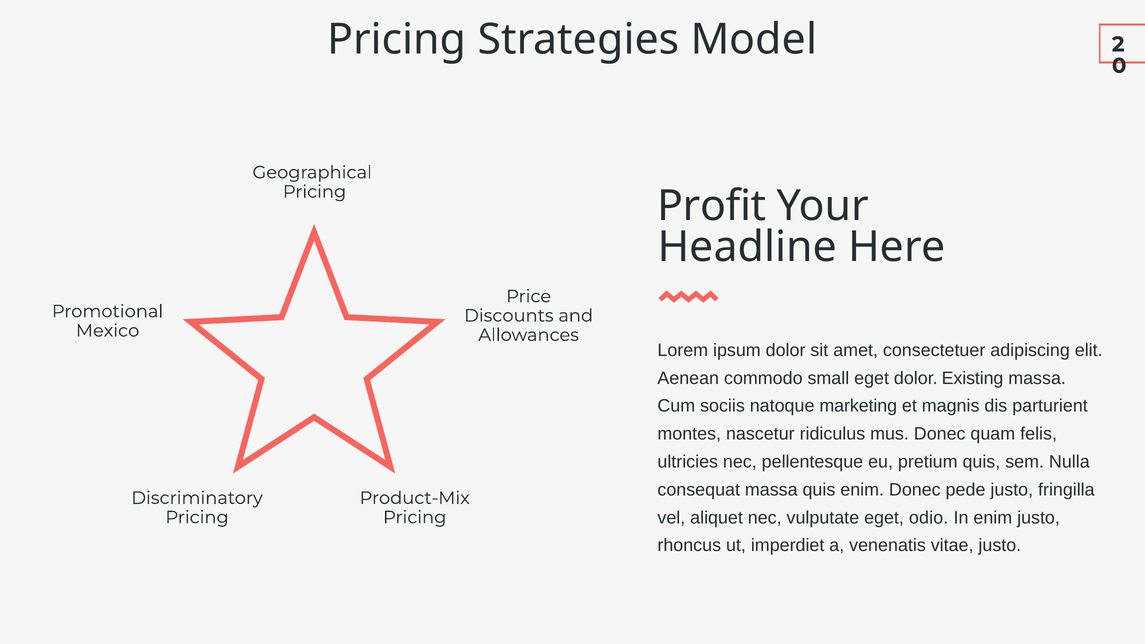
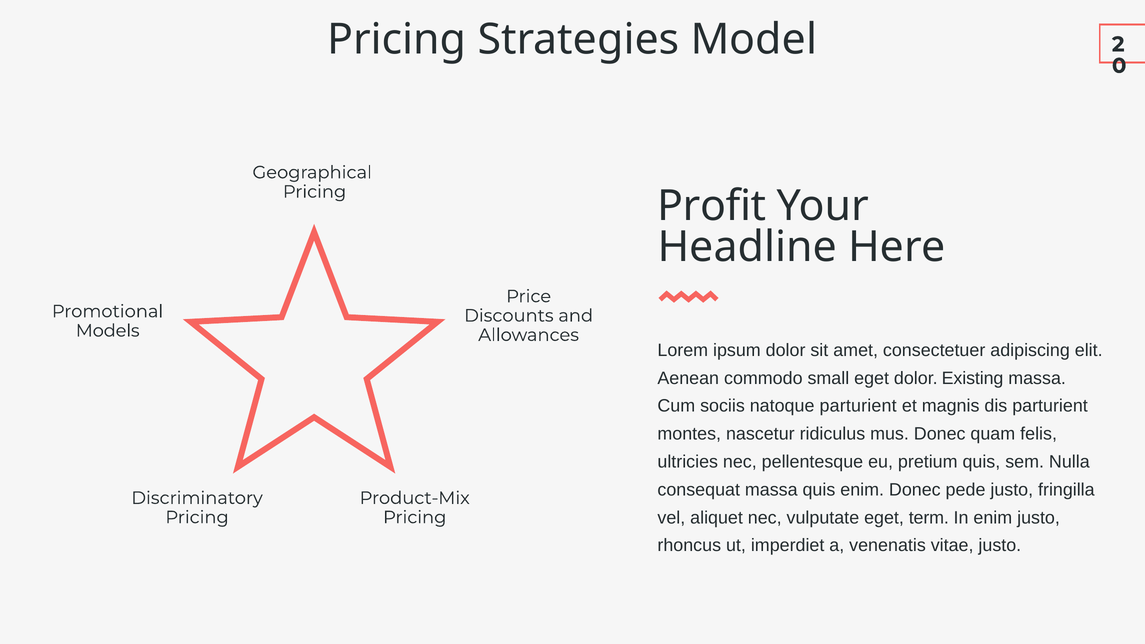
Mexico: Mexico -> Models (108, 331)
natoque marketing: marketing -> parturient (858, 406)
odio: odio -> term (929, 518)
